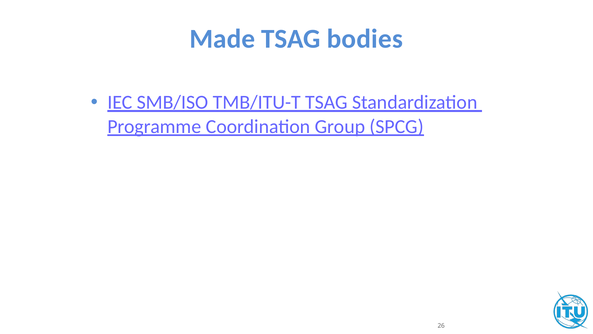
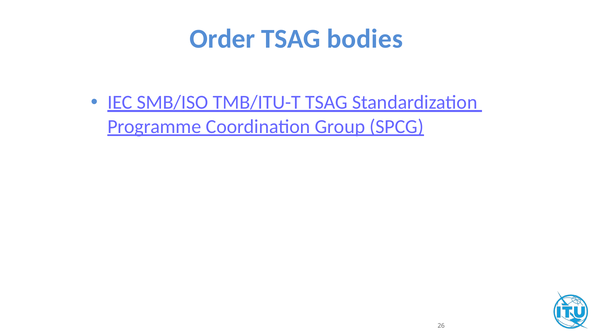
Made: Made -> Order (222, 39)
